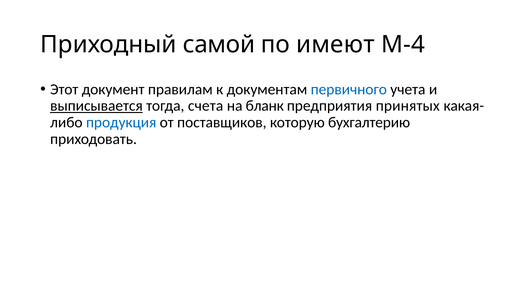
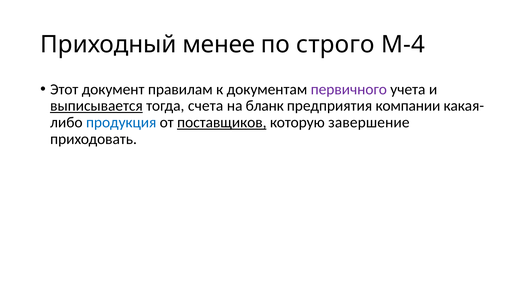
самой: самой -> менее (219, 44)
имеют: имеют -> строго (335, 44)
первичного colour: blue -> purple (349, 89)
принятых: принятых -> компании (408, 106)
поставщиков underline: none -> present (222, 123)
бухгалтерию: бухгалтерию -> завершение (369, 123)
